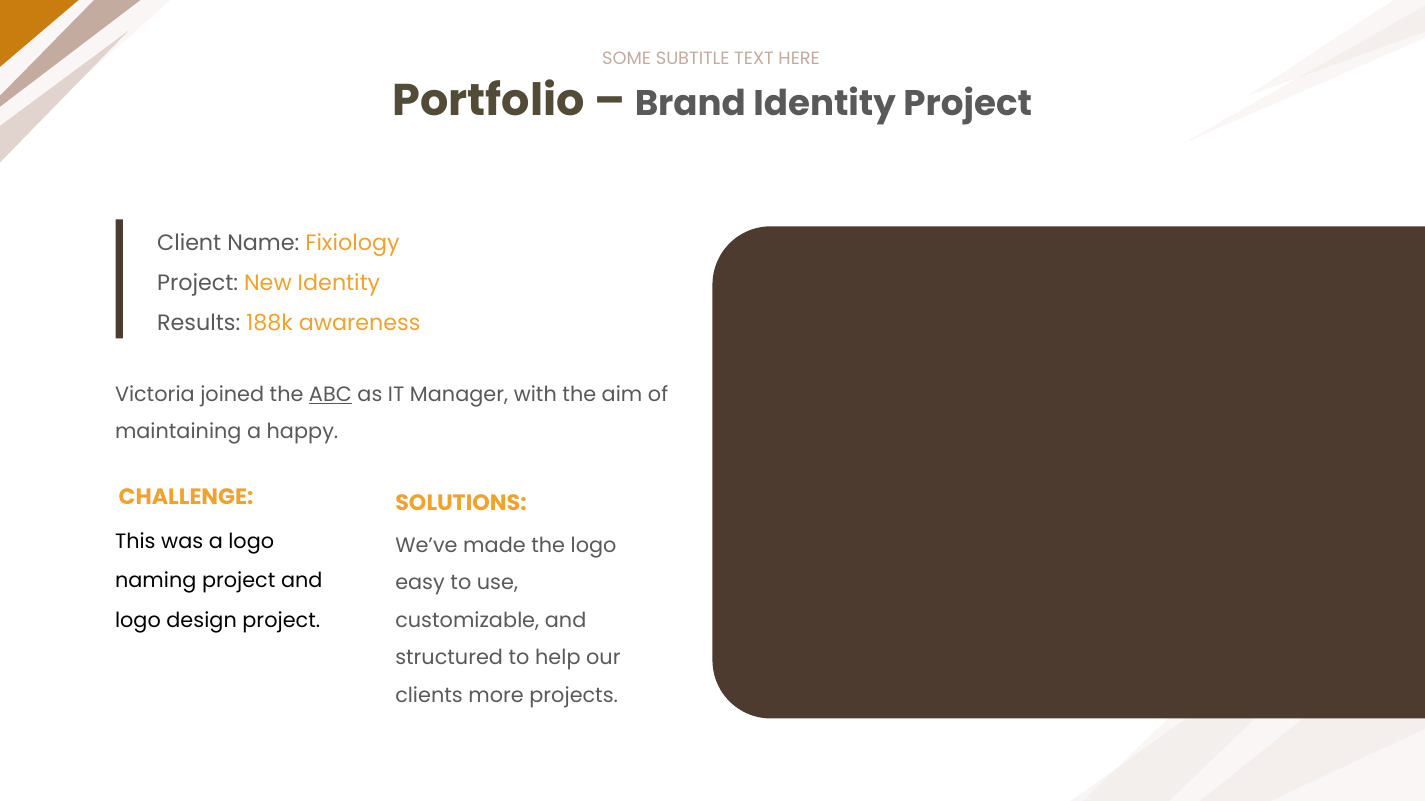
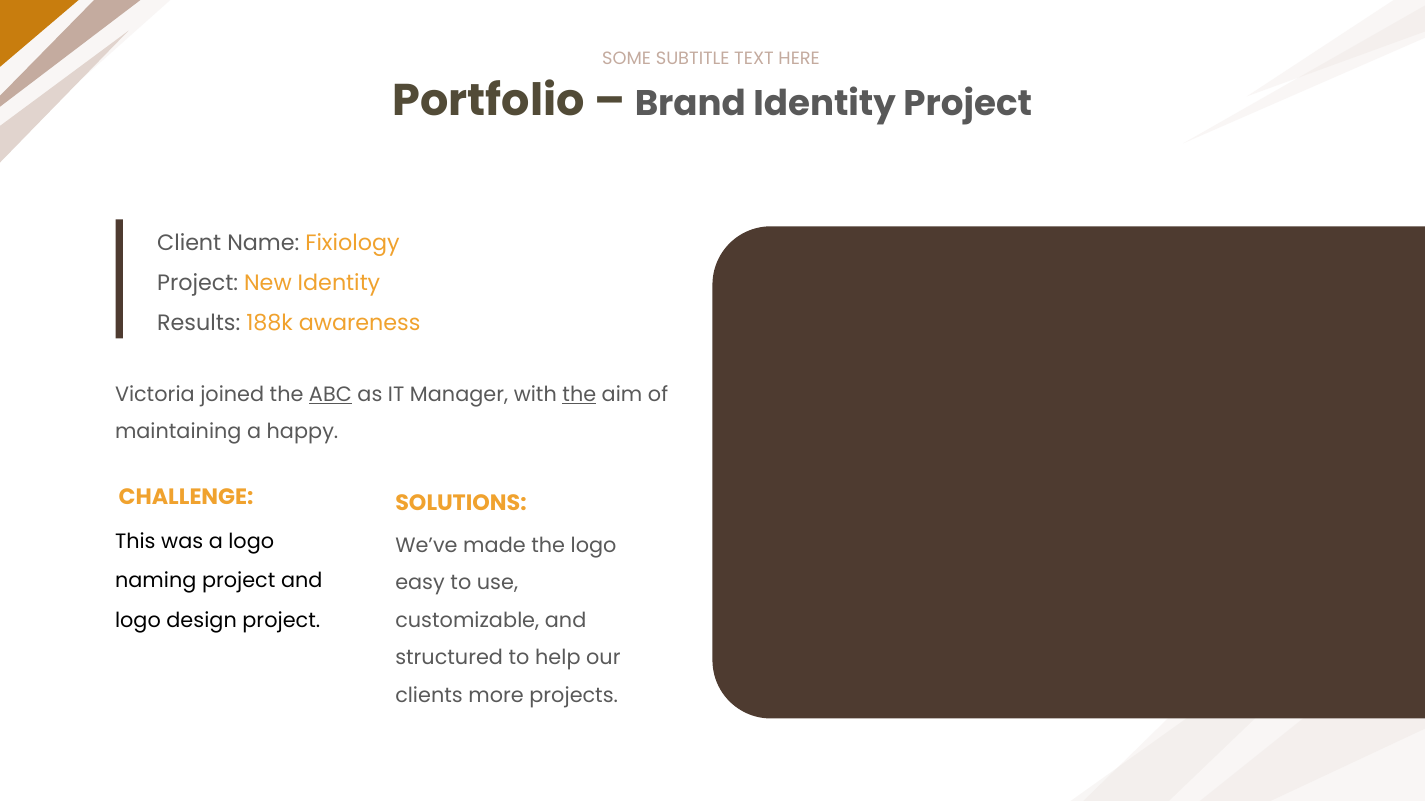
the underline: none -> present (579, 395)
